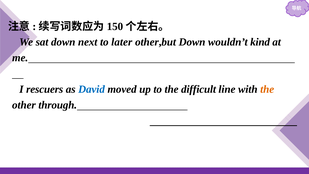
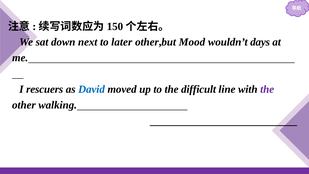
other,but Down: Down -> Mood (192, 42)
kind: kind -> days (260, 42)
the colour: orange -> purple (267, 89)
through: through -> walking (58, 105)
